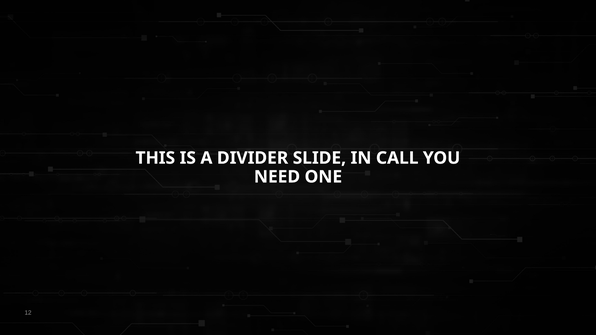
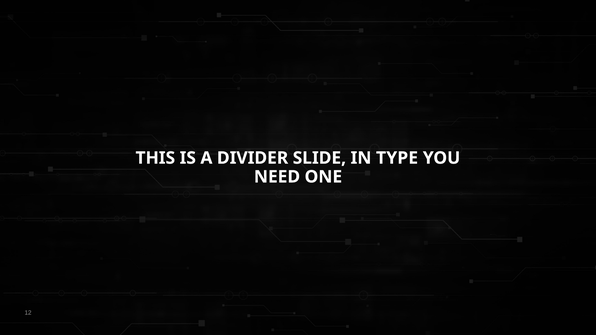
CALL: CALL -> TYPE (397, 158)
